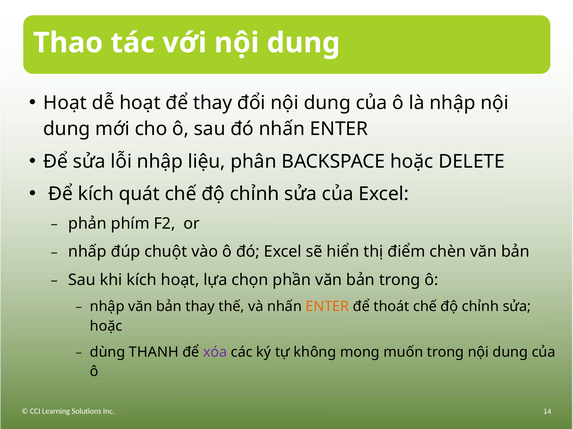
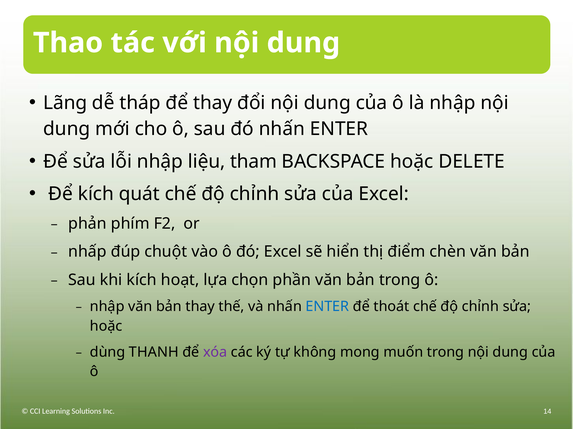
Hoạt: Hoạt -> Lãng (65, 103)
dễ hoạt: hoạt -> tháp (140, 103)
phân: phân -> tham (254, 162)
ENTER colour: orange -> blue (327, 307)
